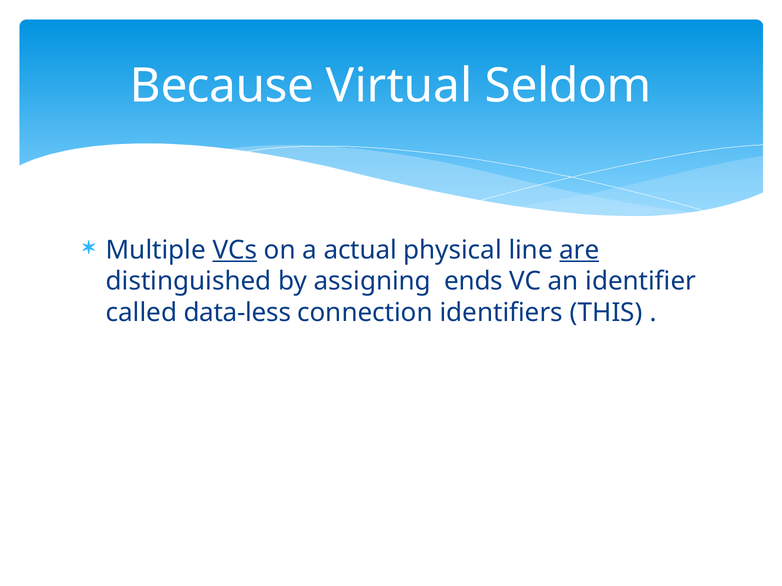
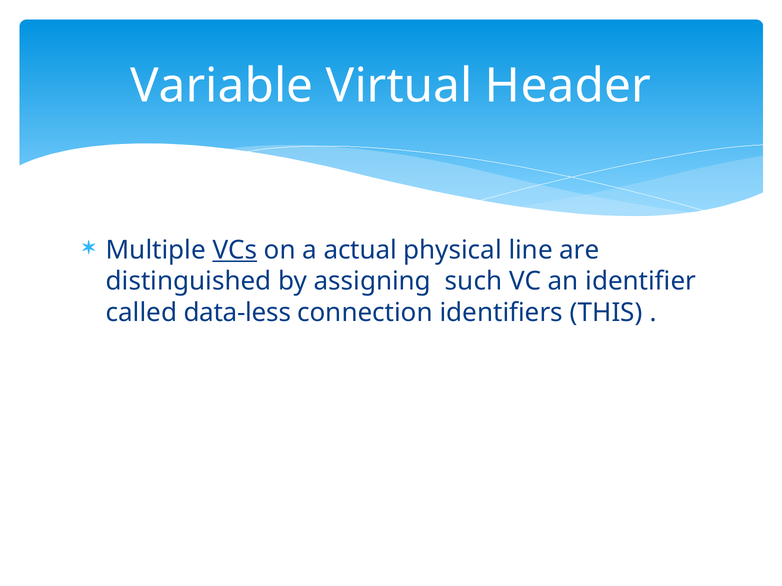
Because: Because -> Variable (222, 86)
Seldom: Seldom -> Header (568, 86)
are underline: present -> none (579, 250)
ends: ends -> such (473, 281)
